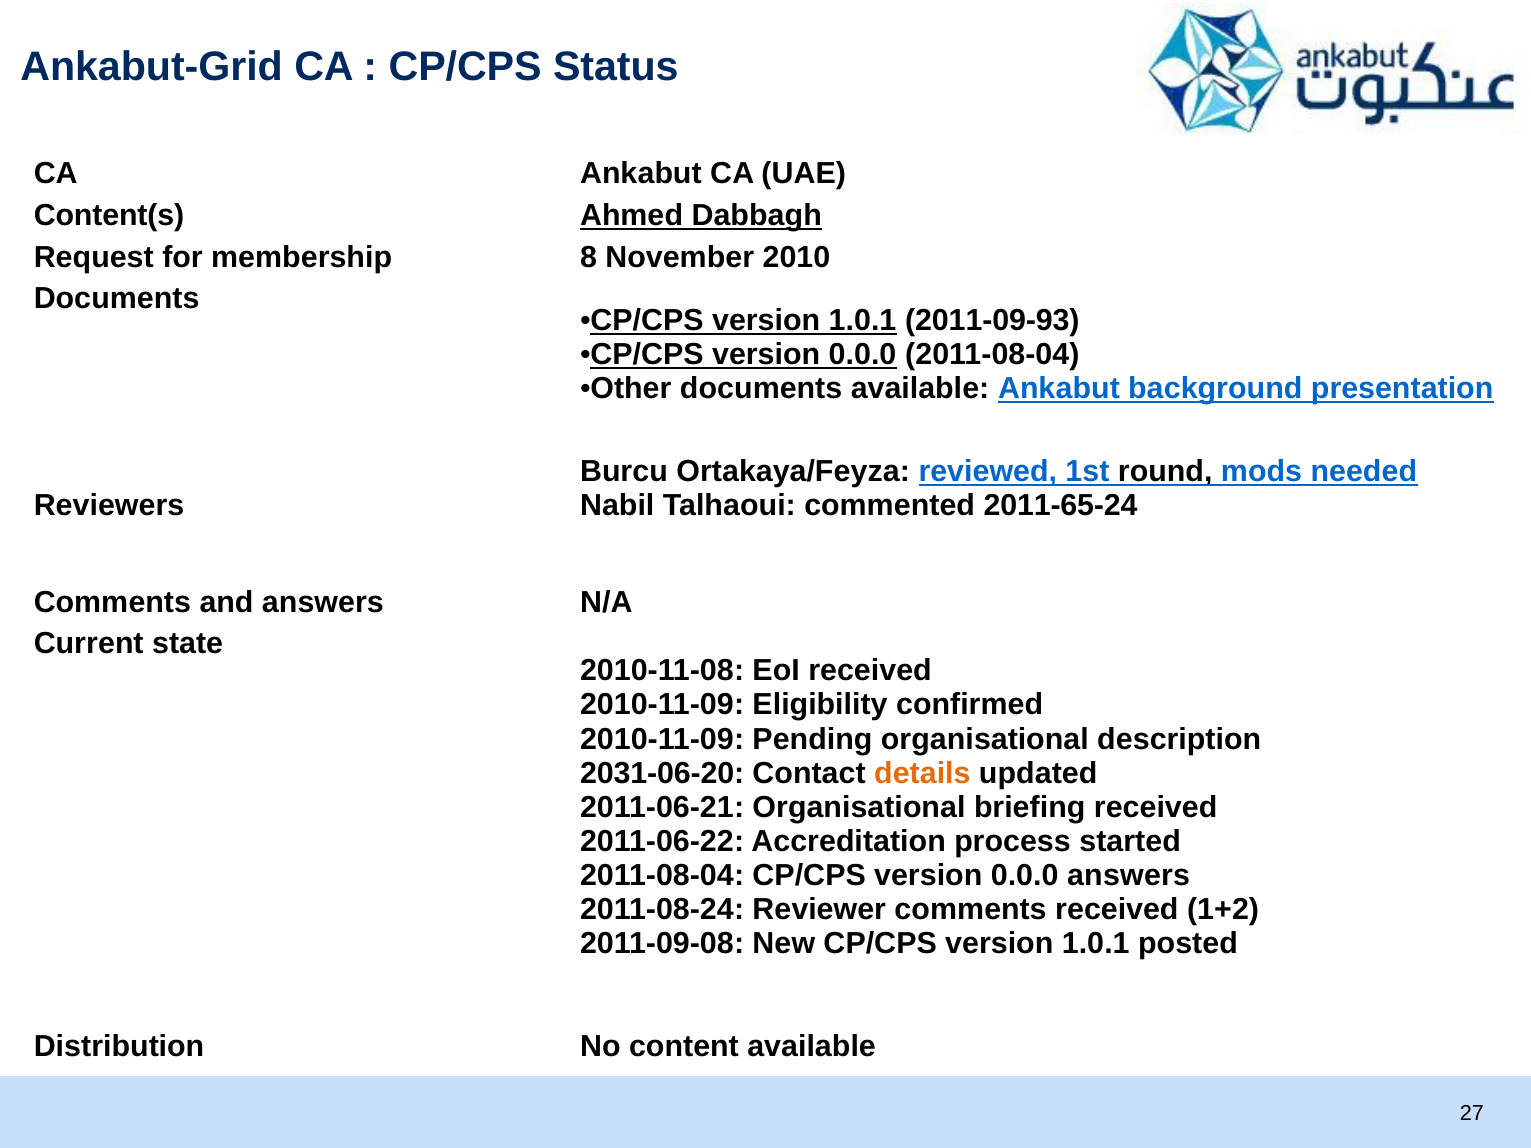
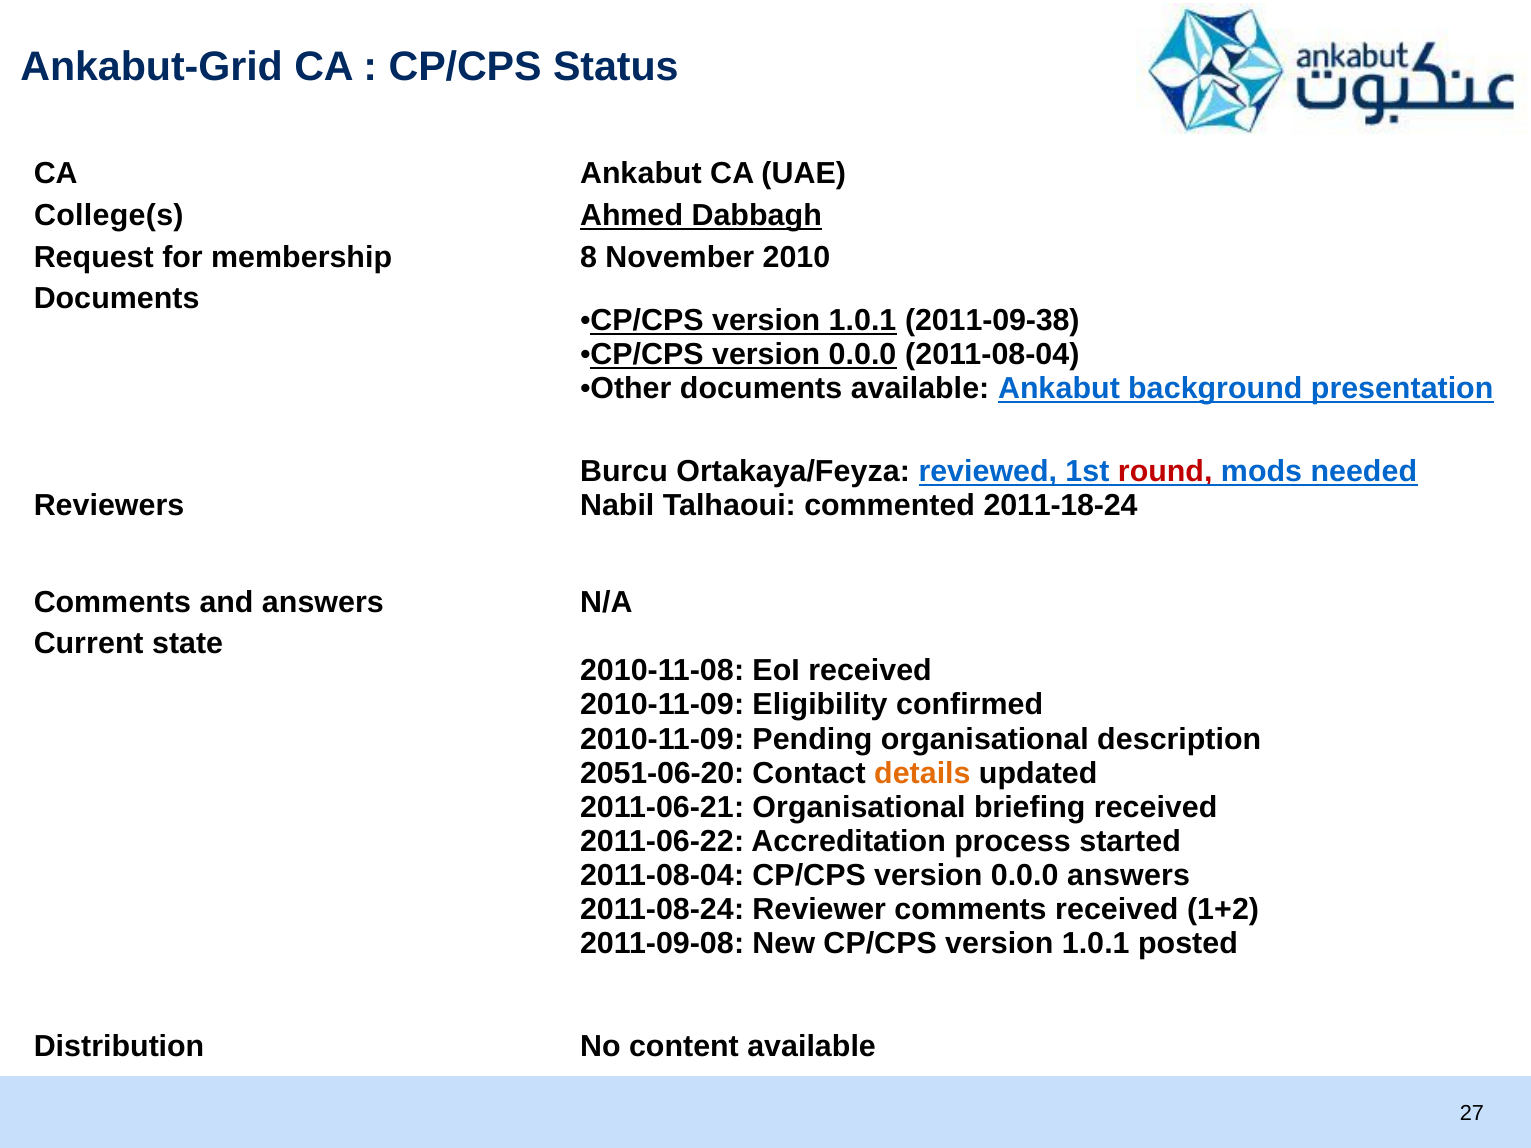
Content(s: Content(s -> College(s (109, 215)
2011-09-93: 2011-09-93 -> 2011-09-38 (992, 320)
round colour: black -> red (1165, 472)
2011-65-24: 2011-65-24 -> 2011-18-24 (1061, 506)
2031-06-20: 2031-06-20 -> 2051-06-20 (662, 773)
